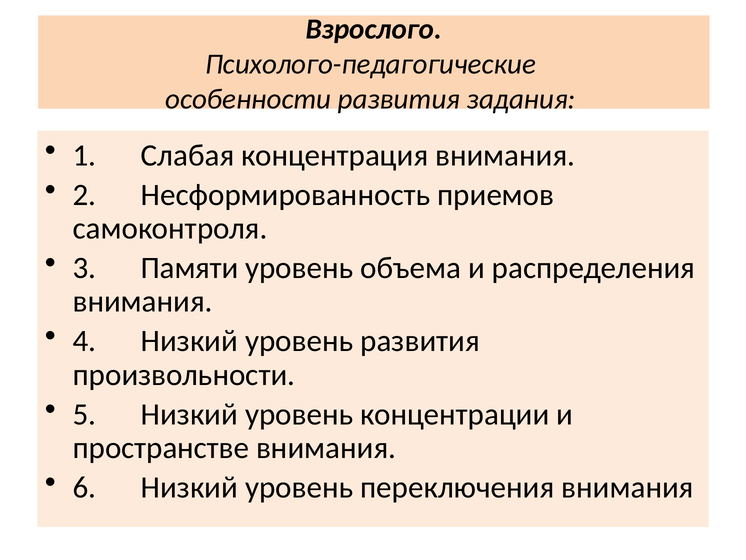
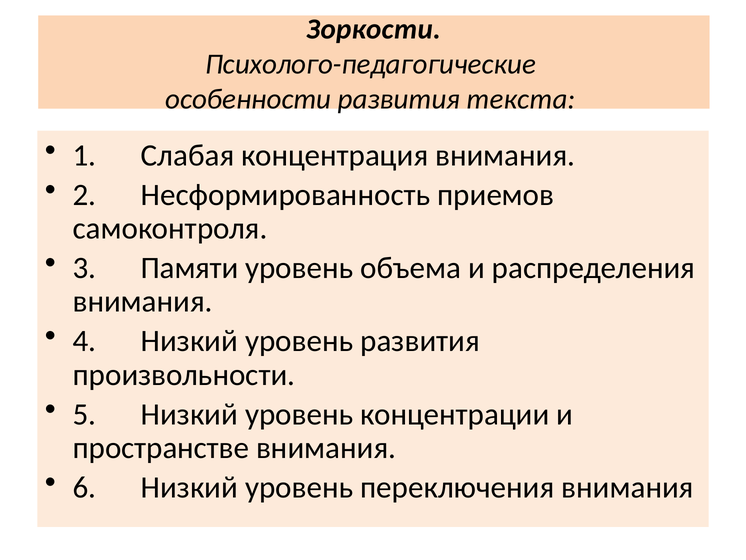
Взрослого: Взрослого -> Зоркости (374, 29)
задания: задания -> текста (521, 99)
